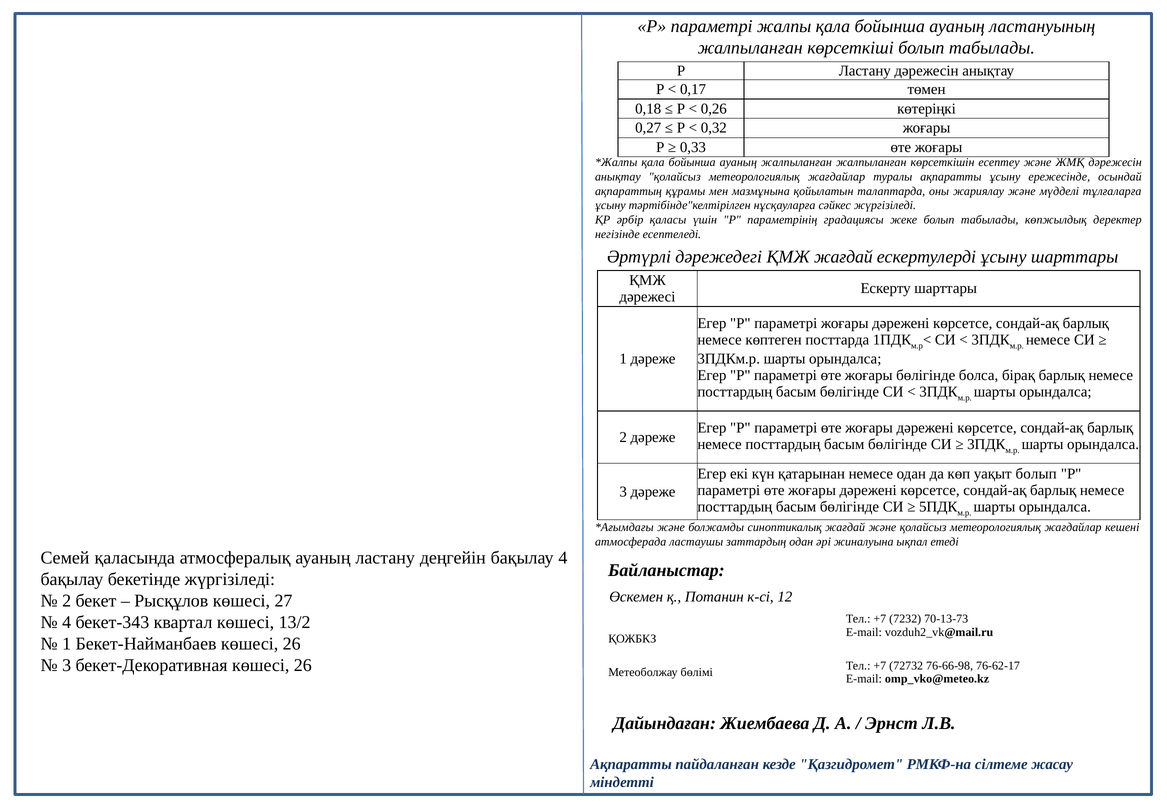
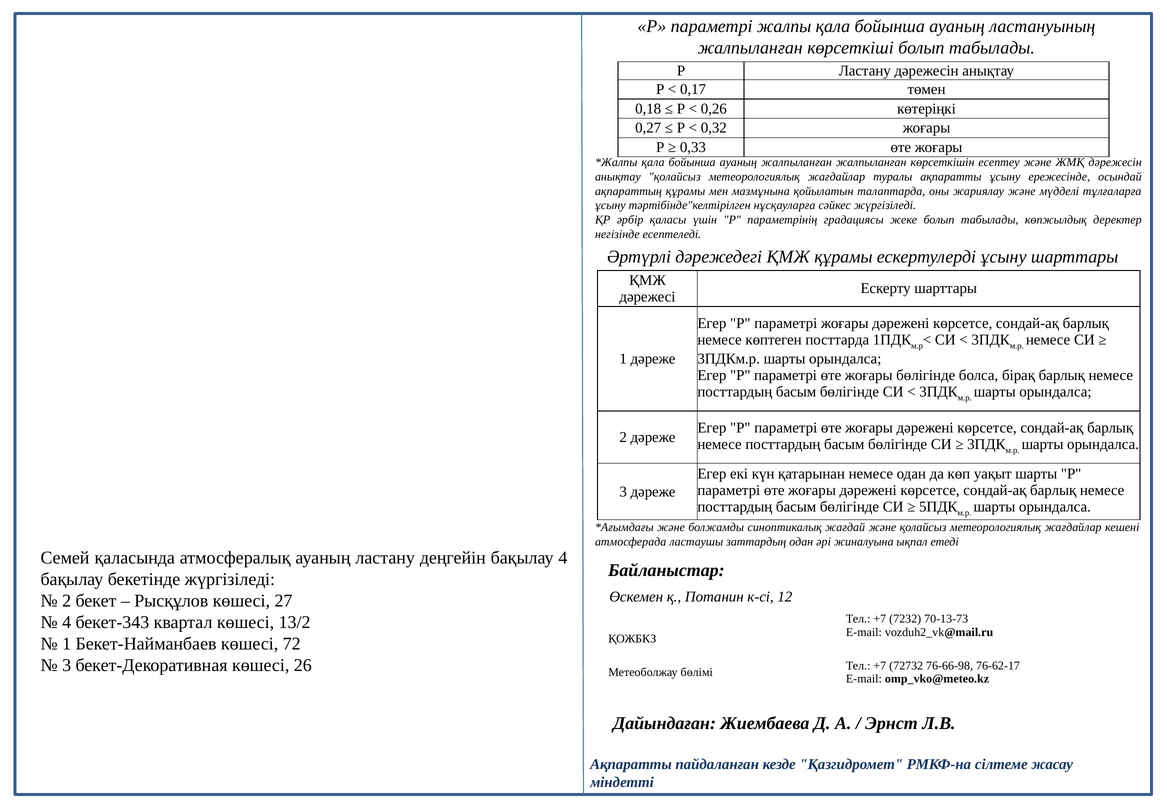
ҚМЖ жағдай: жағдай -> құрамы (843, 257)
уақыт болып: болып -> шарты (1036, 474)
Бекет-Найманбаев көшесі 26: 26 -> 72 (292, 644)
